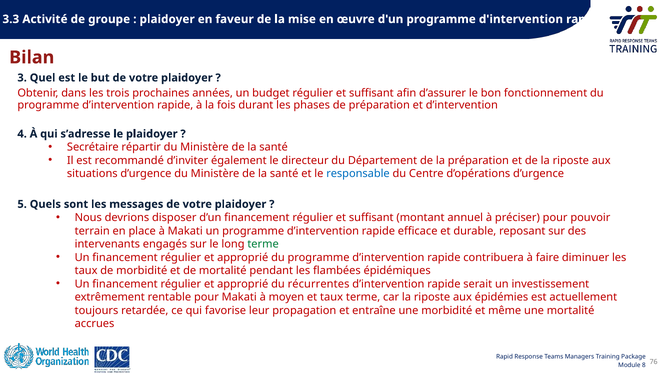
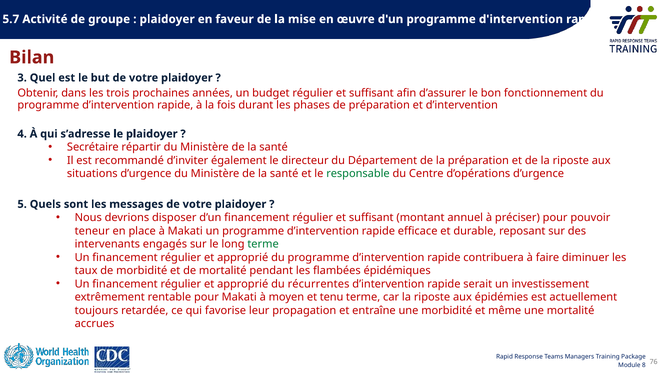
3.3: 3.3 -> 5.7 (11, 19)
responsable colour: blue -> green (358, 174)
terrain: terrain -> teneur (92, 231)
et taux: taux -> tenu (332, 298)
